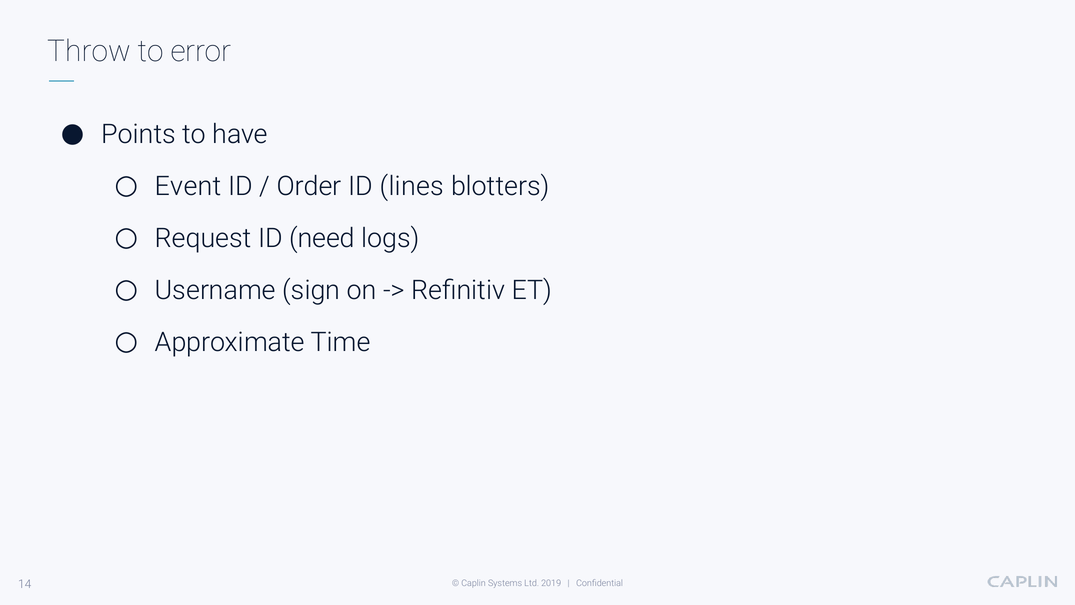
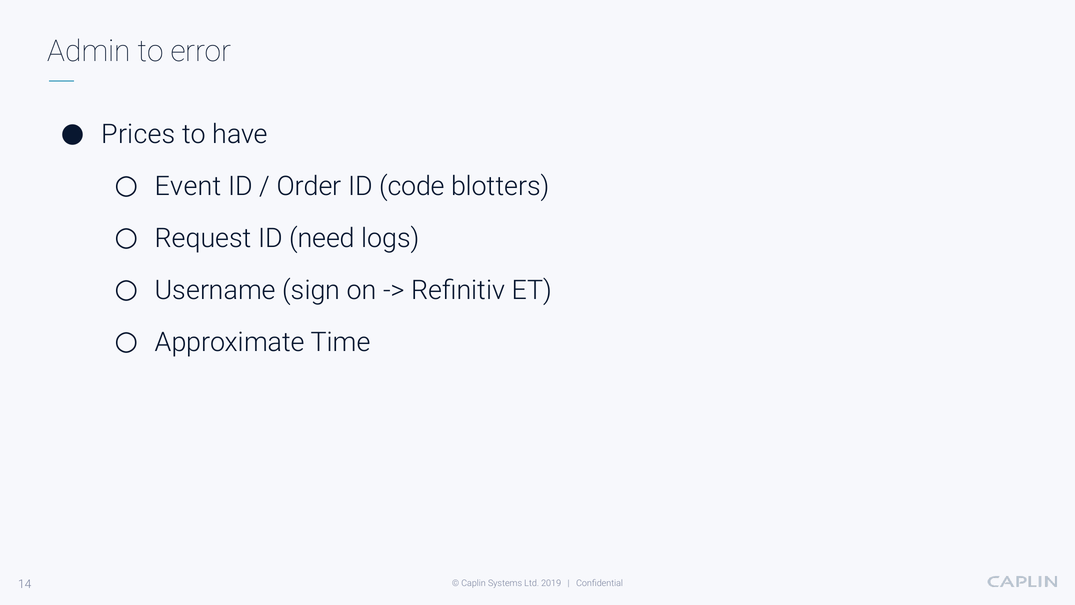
Throw: Throw -> Admin (89, 51)
Points: Points -> Prices (138, 134)
lines: lines -> code (412, 186)
